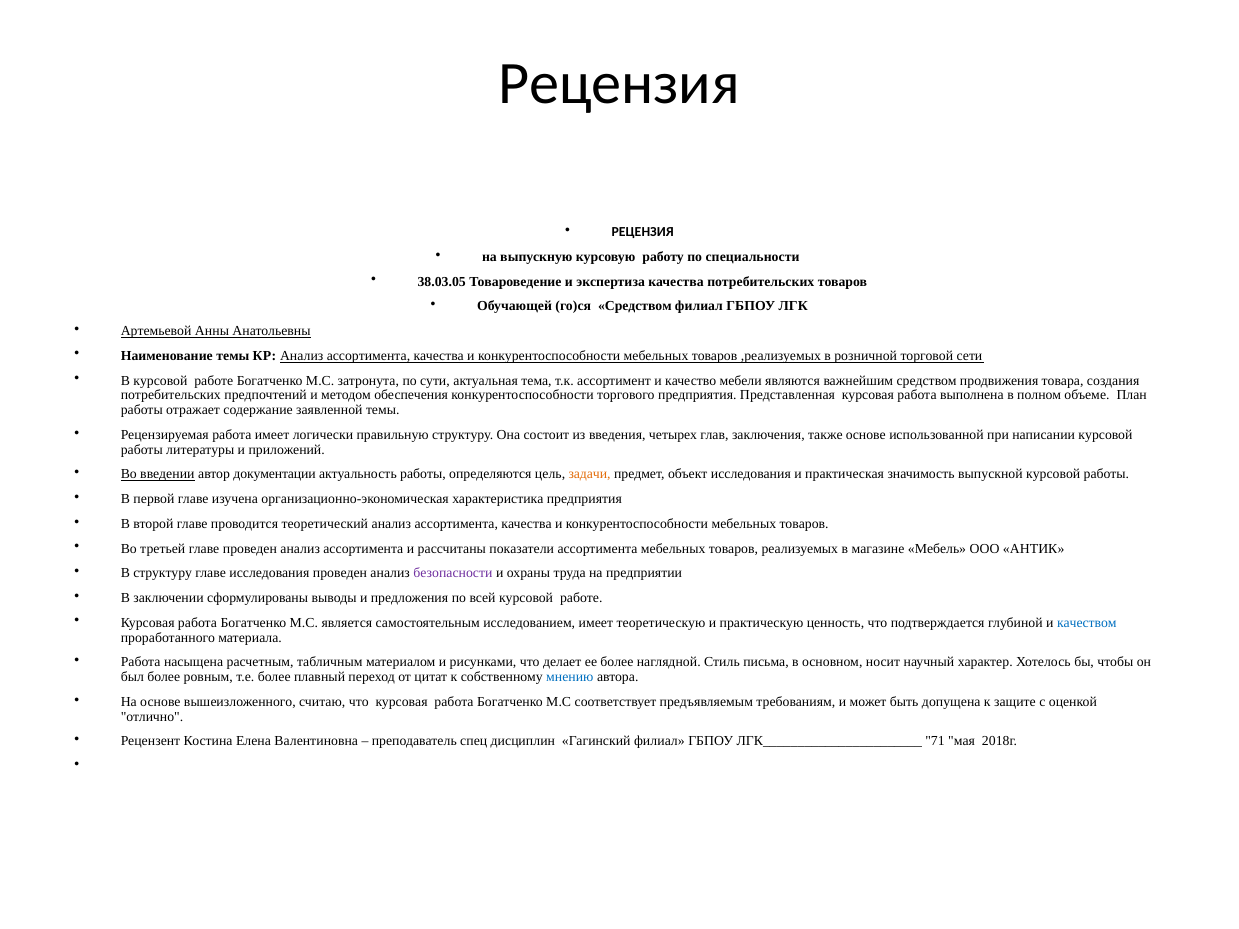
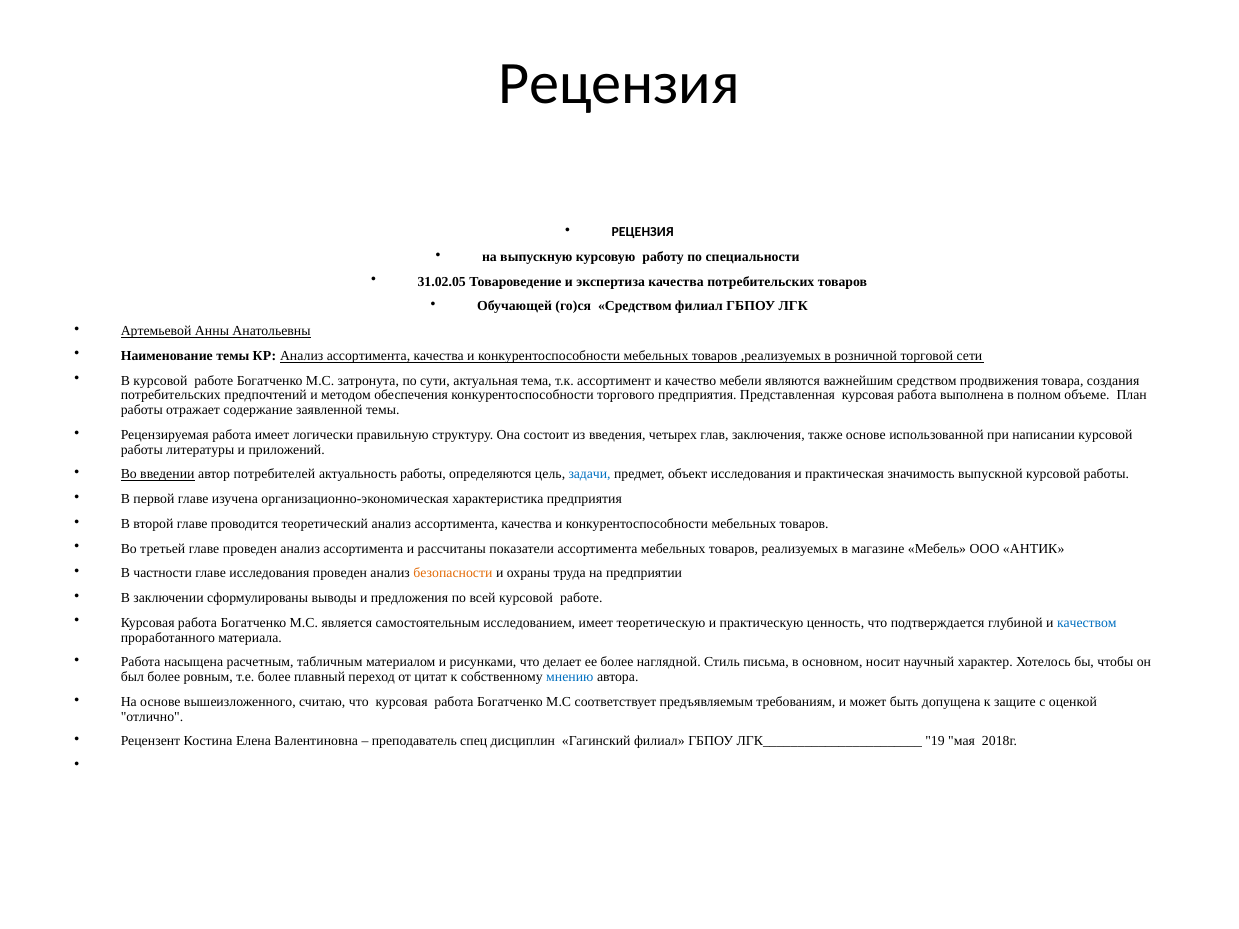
38.03.05: 38.03.05 -> 31.02.05 (442, 282)
документации: документации -> потребителей (274, 475)
задачи colour: orange -> blue (590, 475)
В структуру: структуру -> частности (163, 573)
безопасности colour: purple -> orange (453, 573)
71: 71 -> 19 (935, 742)
